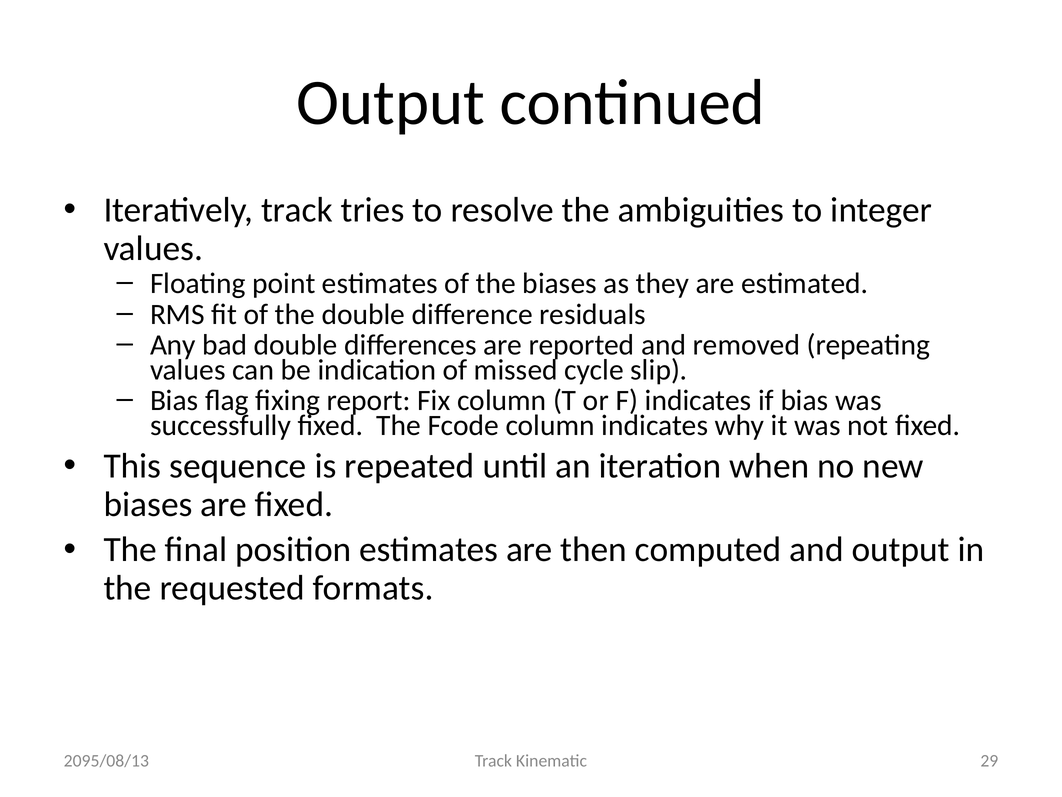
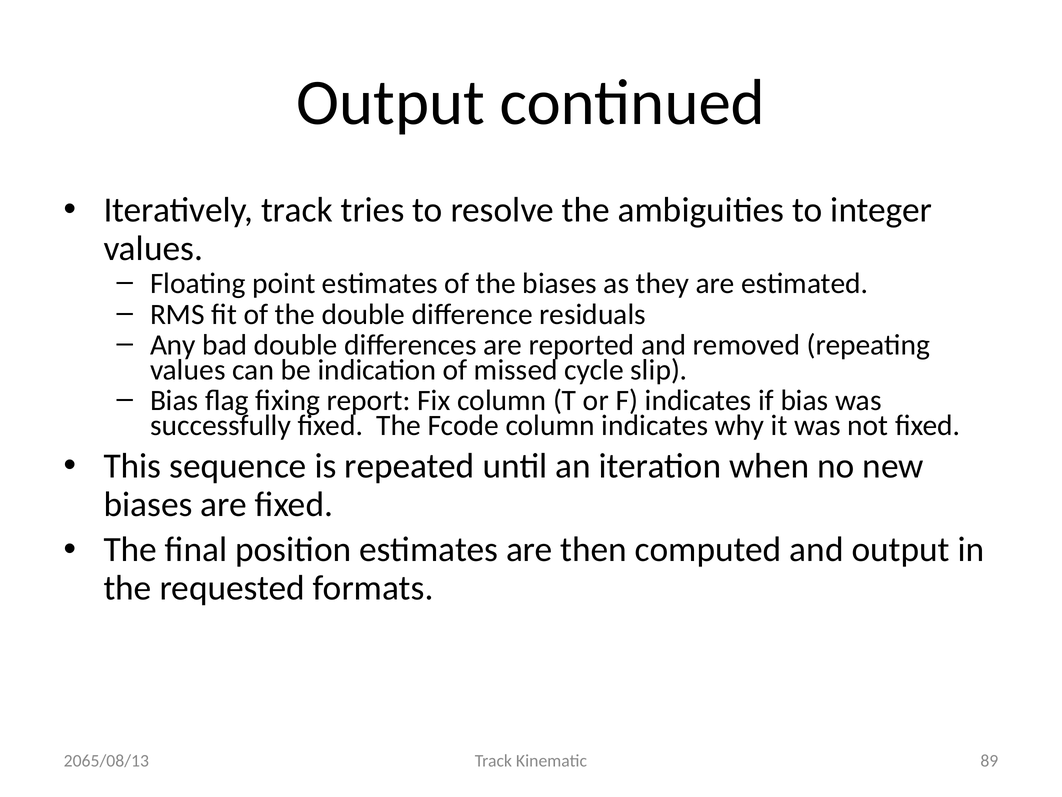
29: 29 -> 89 (989, 760)
2095/08/13: 2095/08/13 -> 2065/08/13 (106, 761)
